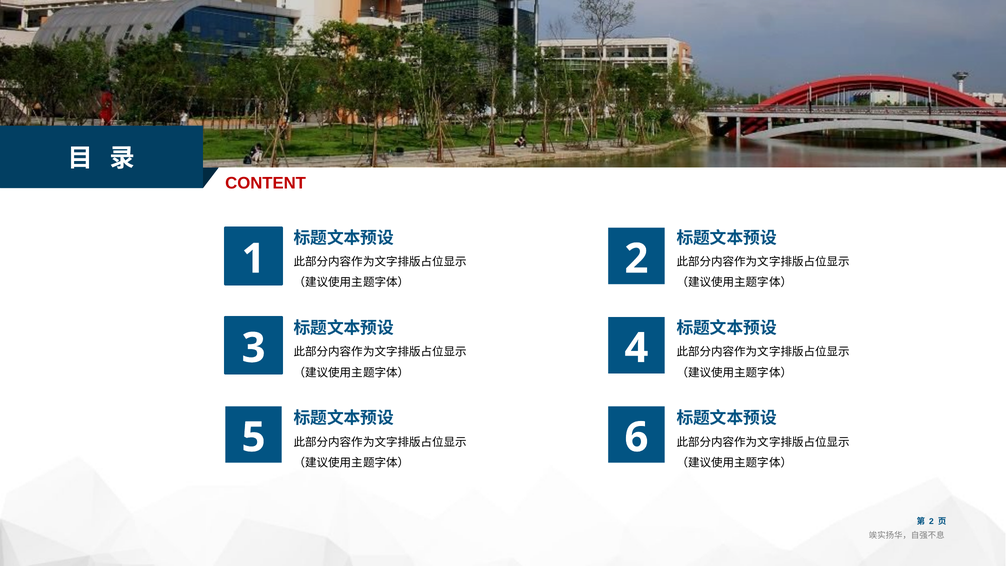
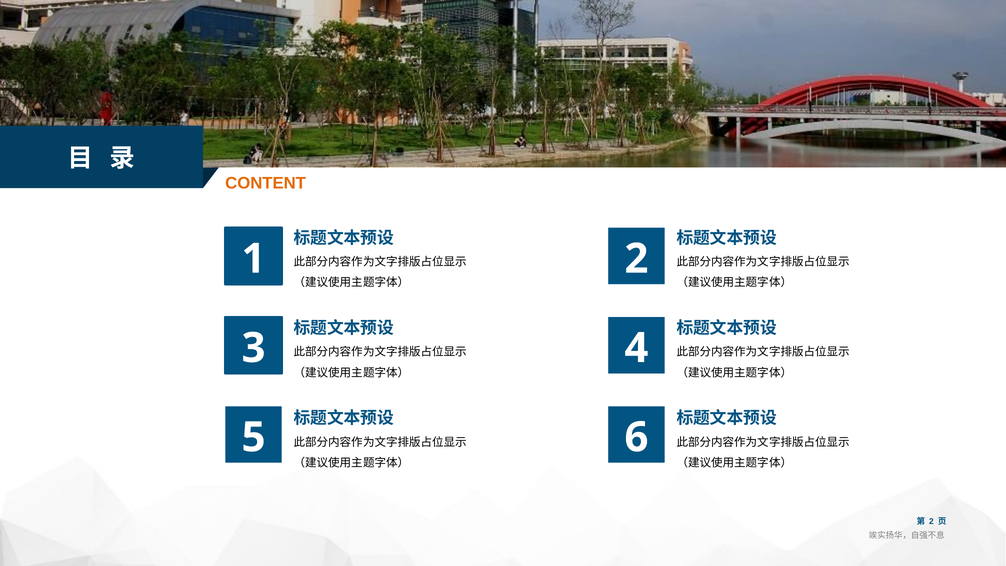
CONTENT colour: red -> orange (266, 183)
